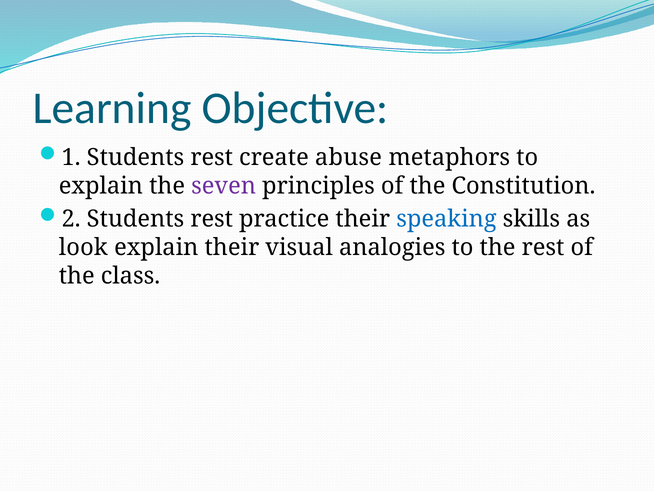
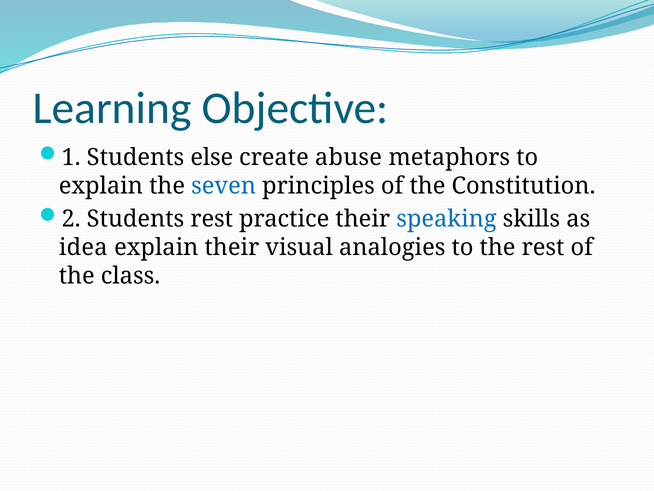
1 Students rest: rest -> else (212, 157)
seven colour: purple -> blue (224, 186)
look: look -> idea (83, 247)
